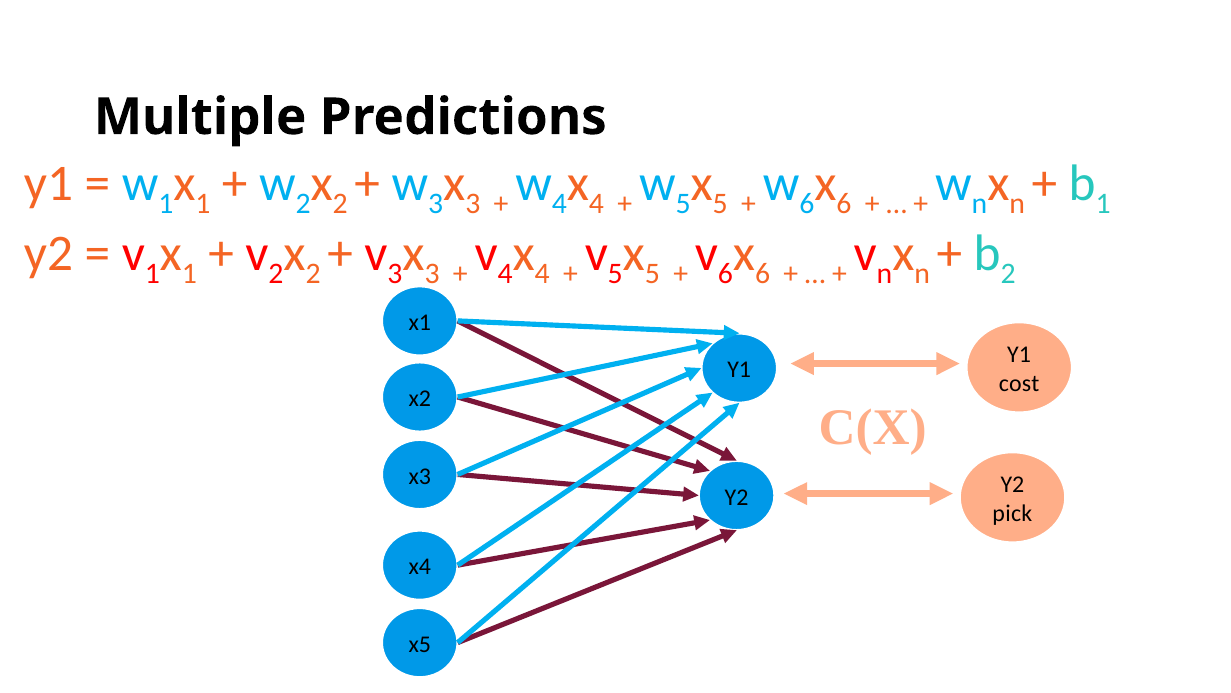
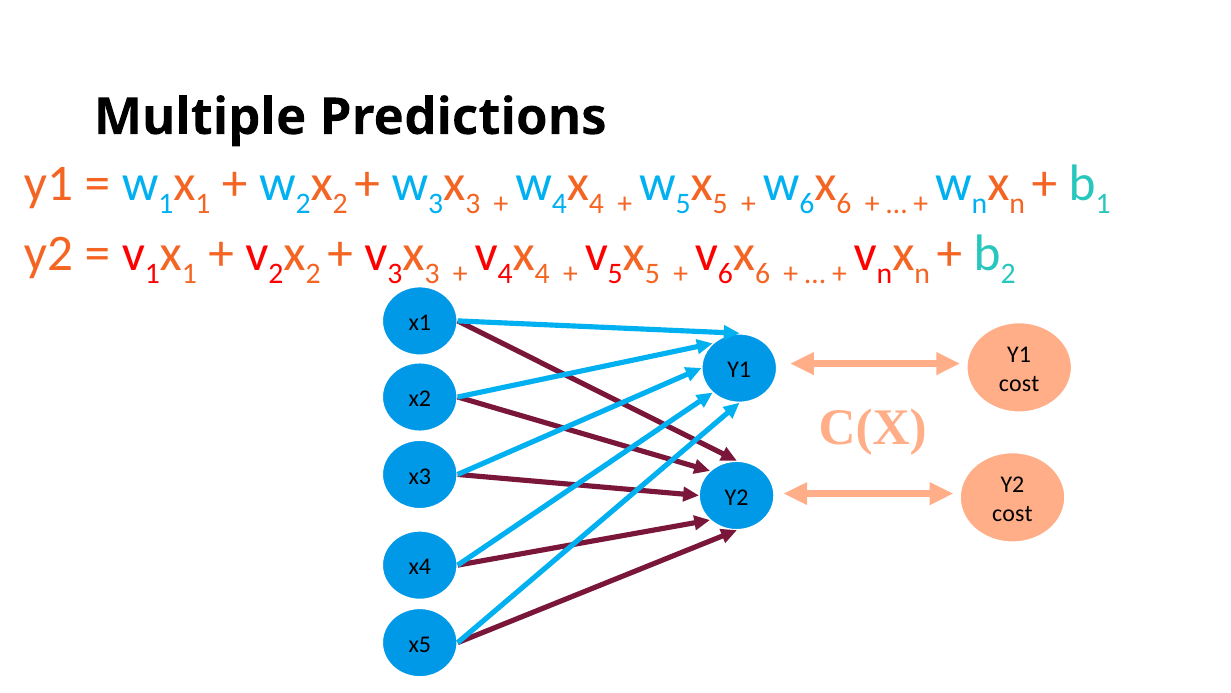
pick: pick -> cost (1012, 513)
